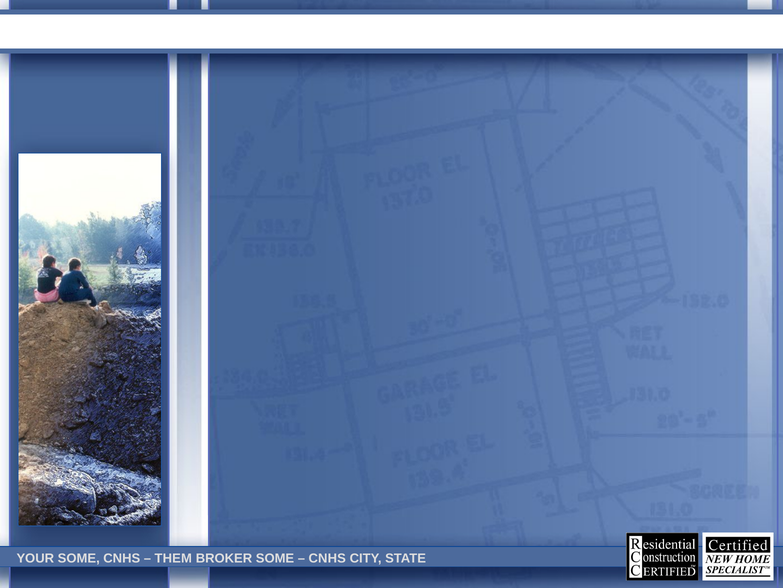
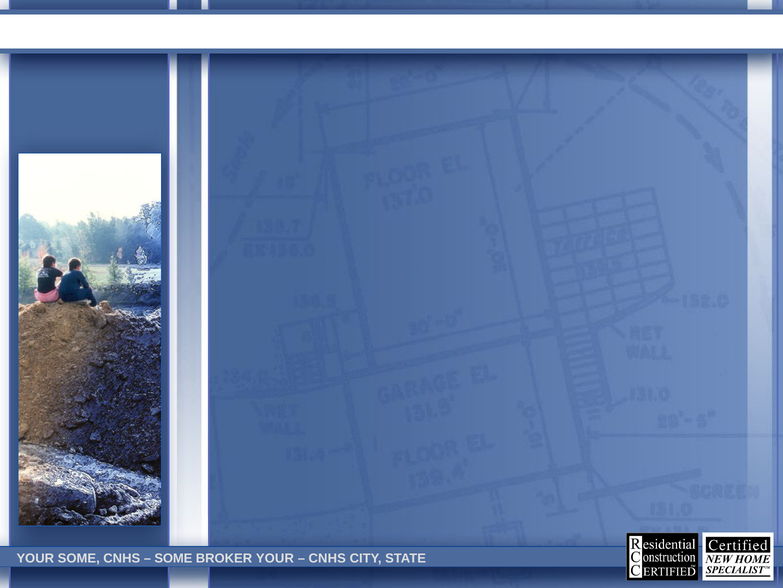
THEM: THEM -> SOME (173, 557)
BROKER SOME: SOME -> YOUR (275, 557)
